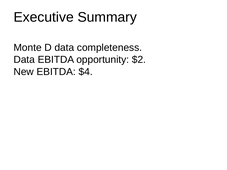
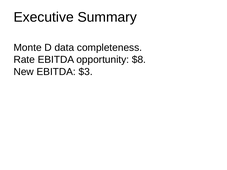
Data: Data -> Rate (24, 60)
$2: $2 -> $8 (139, 60)
$4: $4 -> $3 (86, 72)
